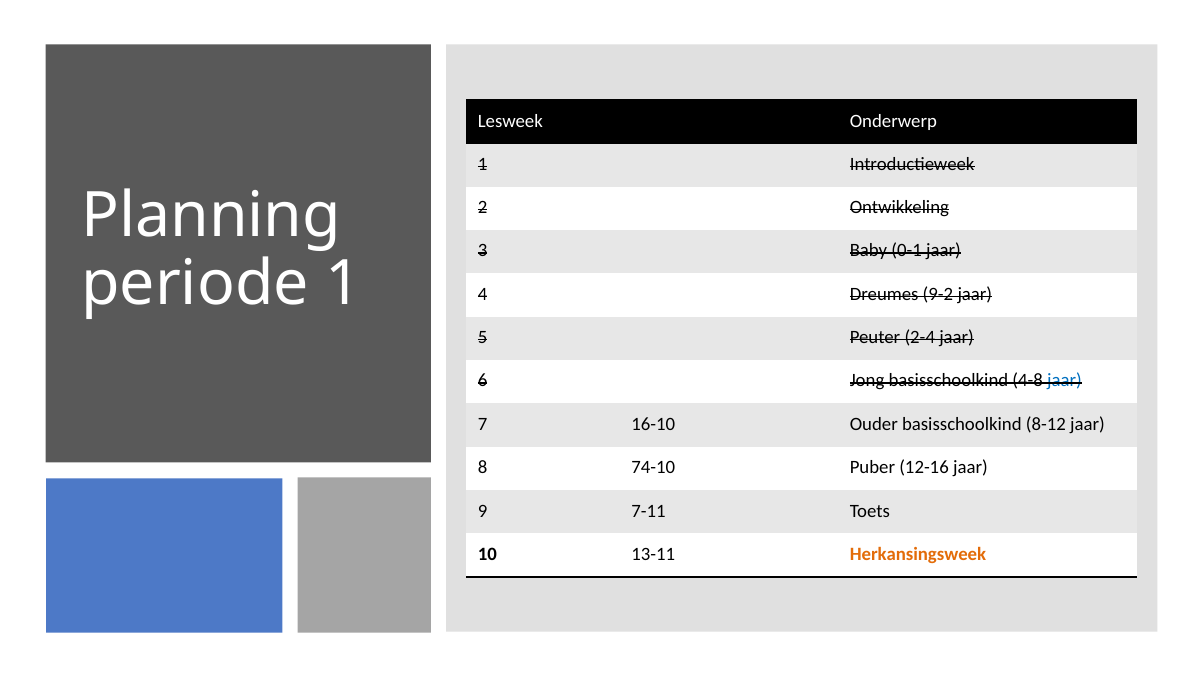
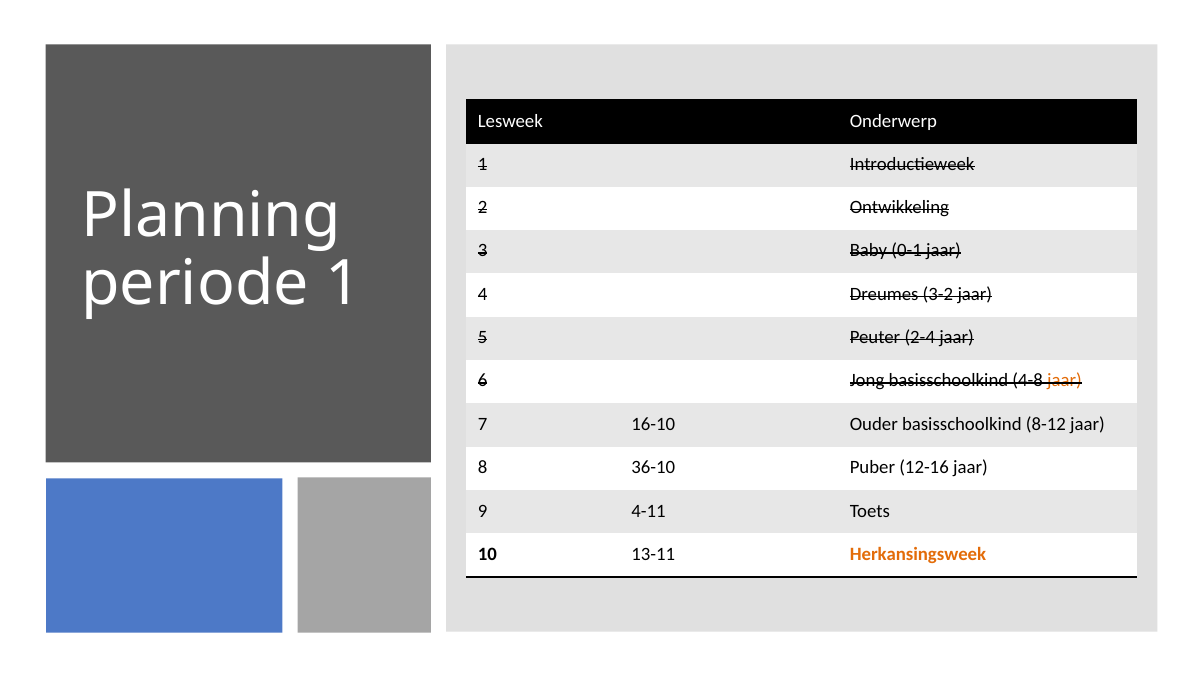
9-2: 9-2 -> 3-2 (938, 294)
jaar colour: blue -> orange (1064, 381)
74-10: 74-10 -> 36-10 (653, 467)
7-11: 7-11 -> 4-11 (648, 511)
